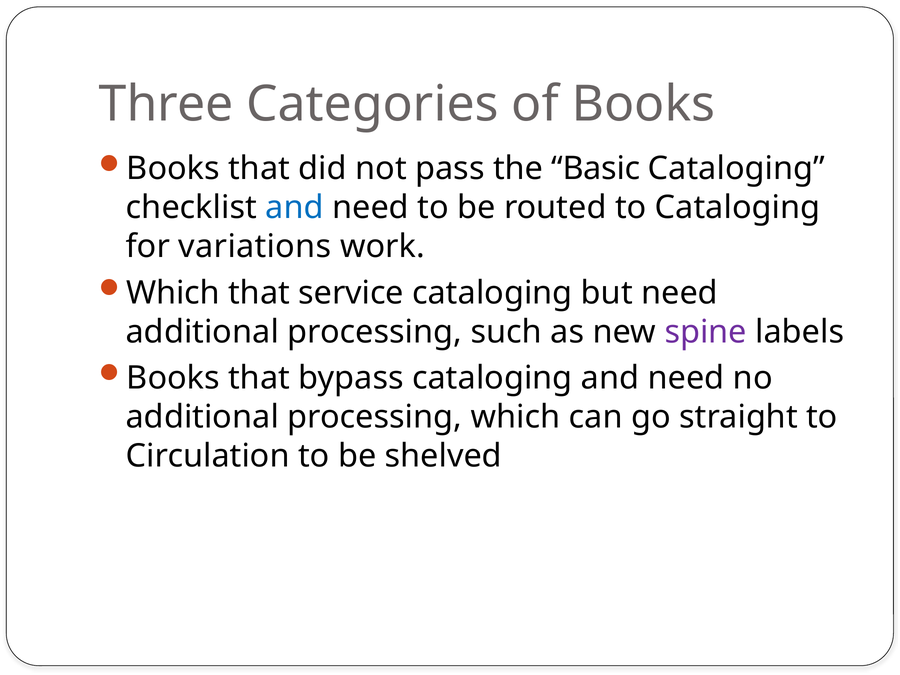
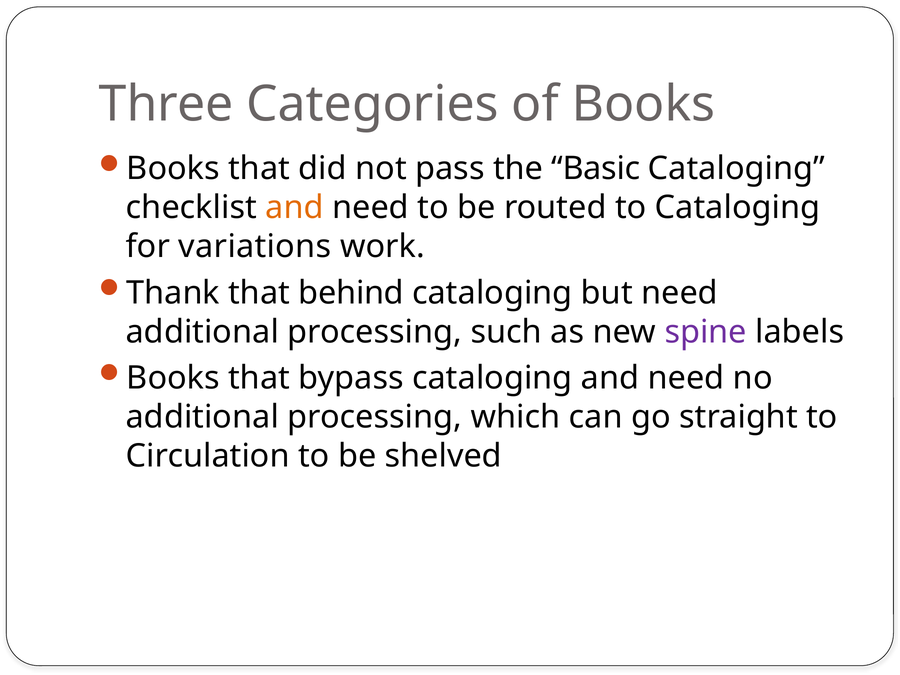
and colour: blue -> orange (295, 208)
Which: Which -> Thank (173, 293)
service: service -> behind (351, 293)
